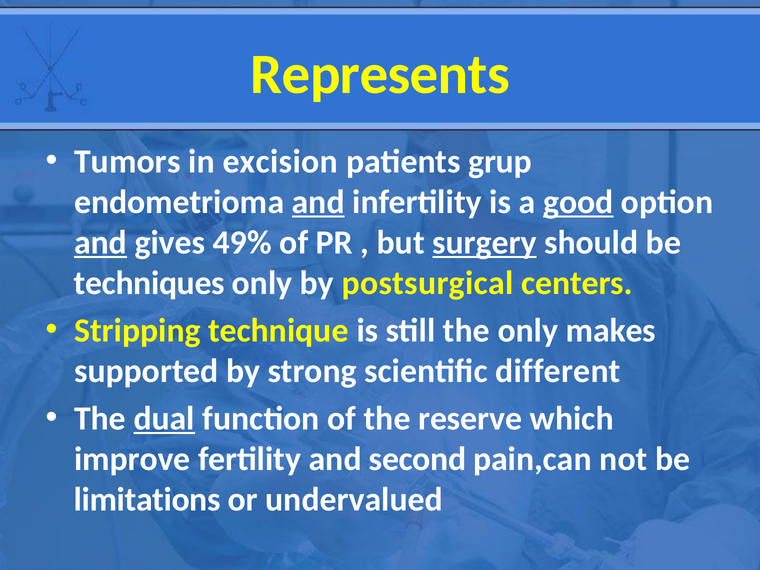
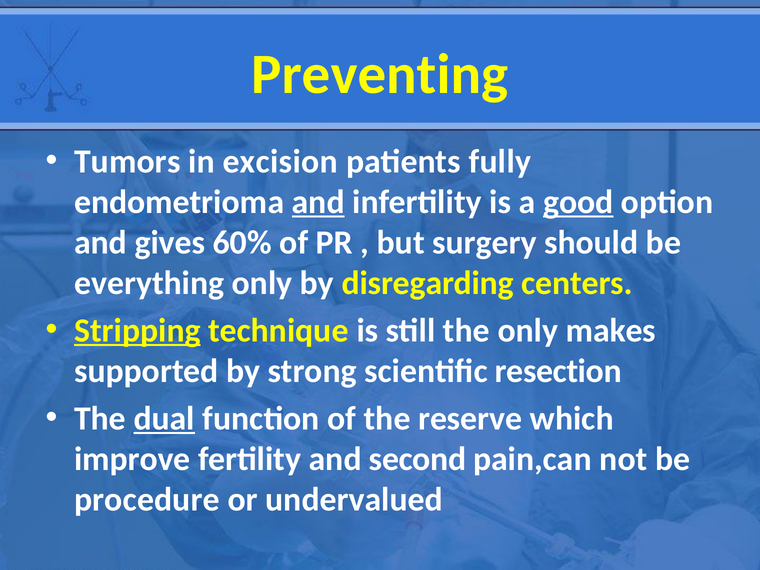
Represents: Represents -> Preventing (380, 74)
grup: grup -> fully (500, 161)
and underline: present -> none (101, 243)
49%: 49% -> 60% (242, 243)
surgery underline: present -> none (484, 243)
techniques: techniques -> everything (149, 283)
postsurgical: postsurgical -> disregarding (428, 283)
Stripping underline: none -> present (137, 330)
different: different -> resection (558, 371)
limitations: limitations -> procedure (147, 500)
